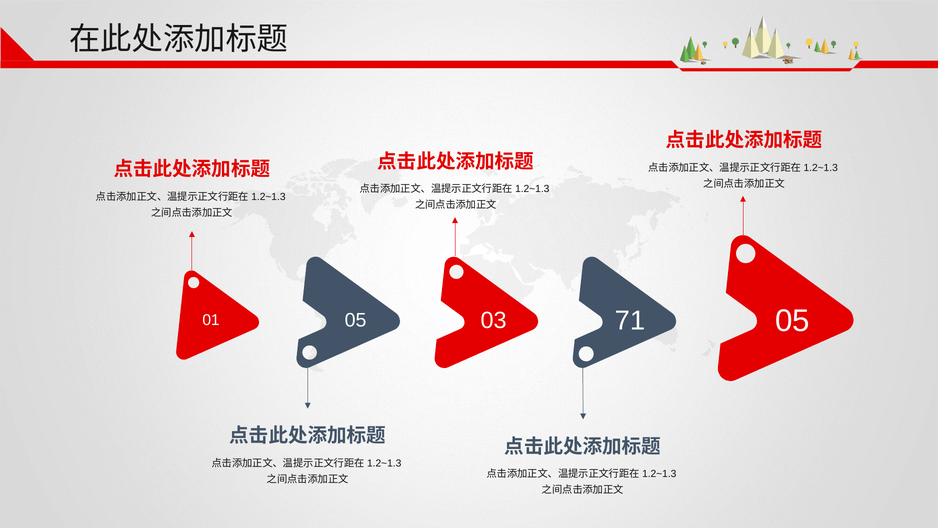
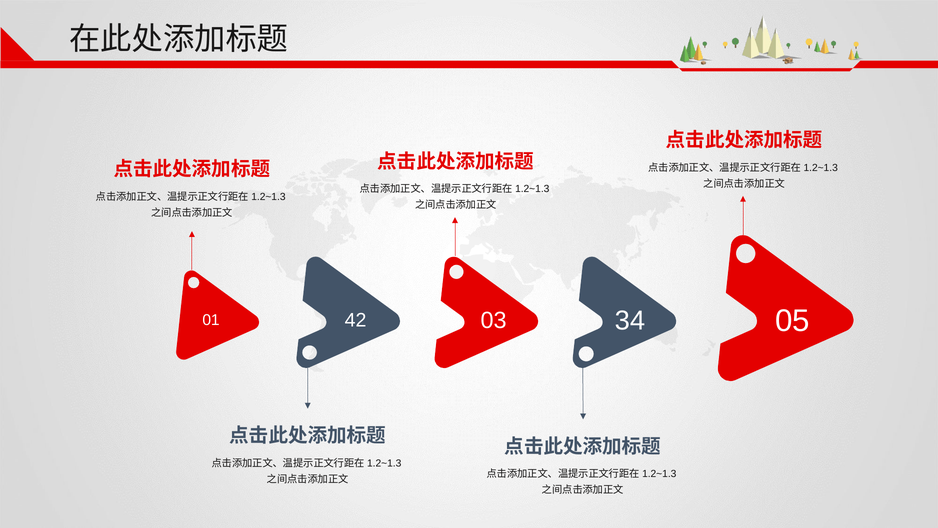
01 05: 05 -> 42 (356, 320)
71: 71 -> 34 (630, 321)
